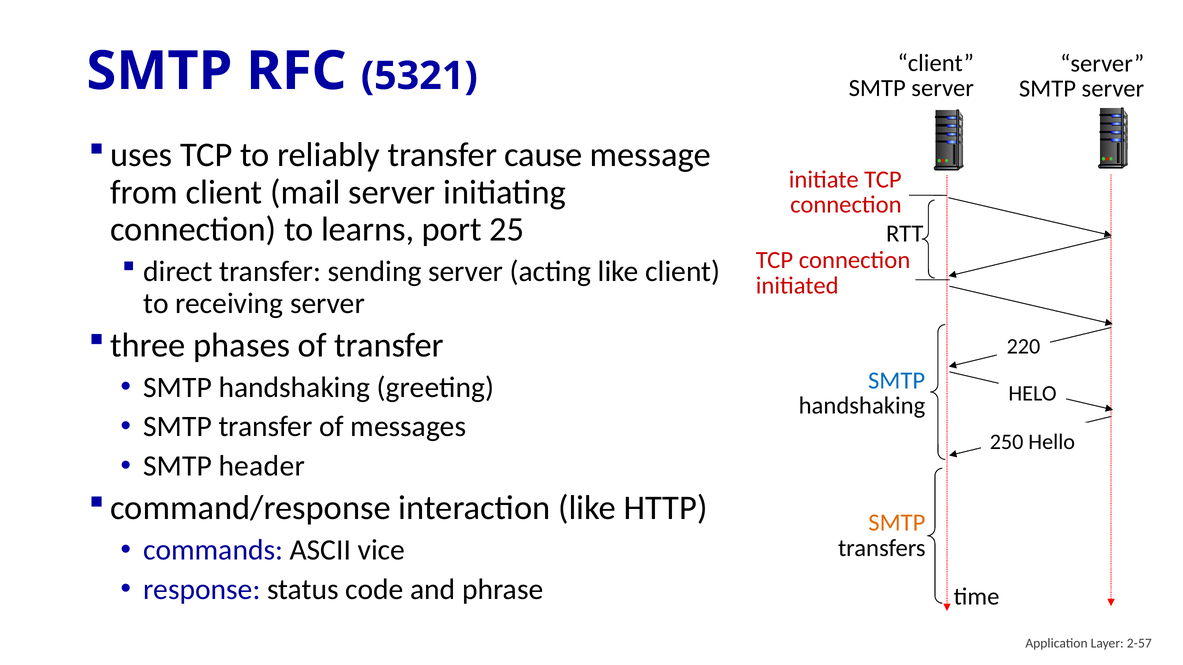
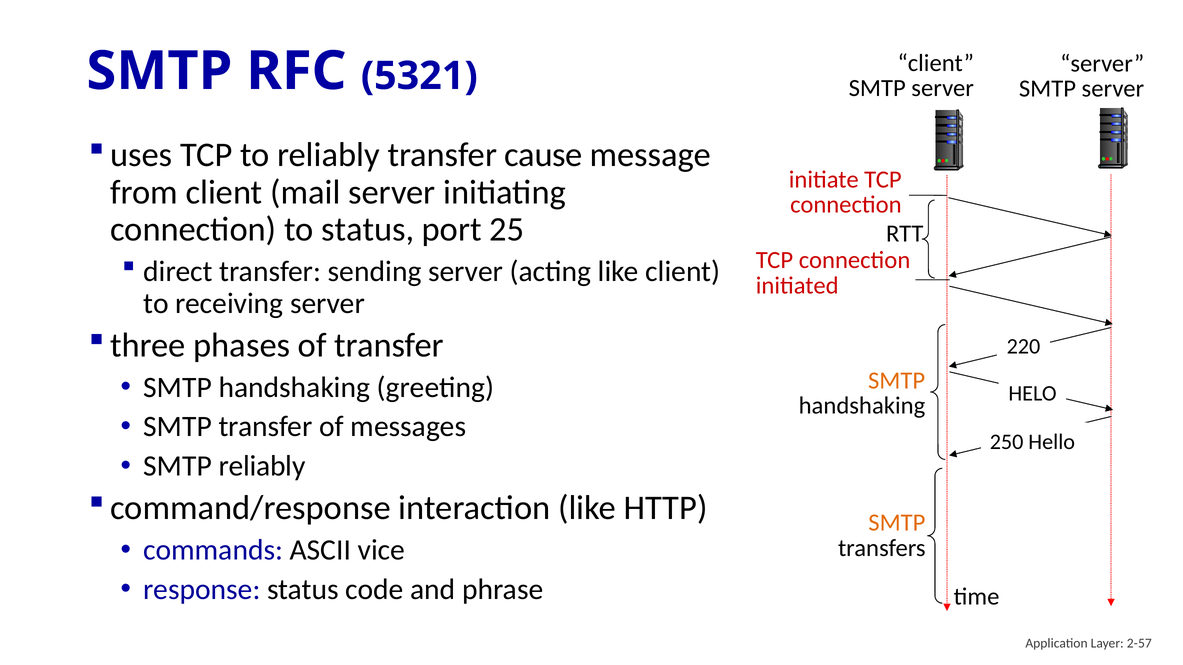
to learns: learns -> status (368, 230)
SMTP colour: blue -> orange (897, 381)
SMTP header: header -> reliably (262, 466)
